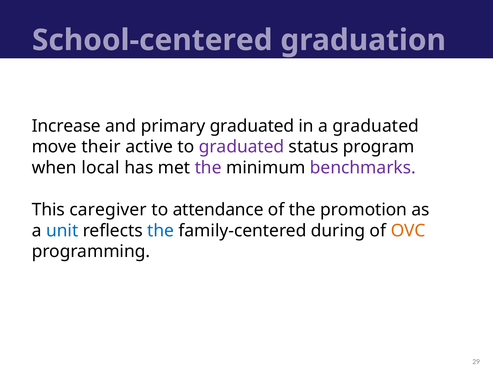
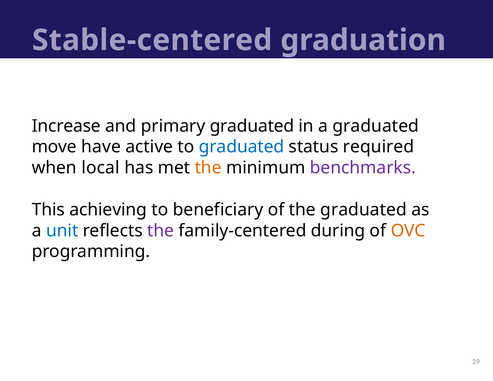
School-centered: School-centered -> Stable-centered (152, 40)
their: their -> have (101, 147)
graduated colour: purple -> blue (242, 147)
program: program -> required (379, 147)
the colour: purple -> orange (208, 168)
caregiver: caregiver -> achieving (108, 210)
attendance: attendance -> beneficiary (218, 210)
the promotion: promotion -> graduated (364, 210)
the colour: blue -> purple (161, 231)
